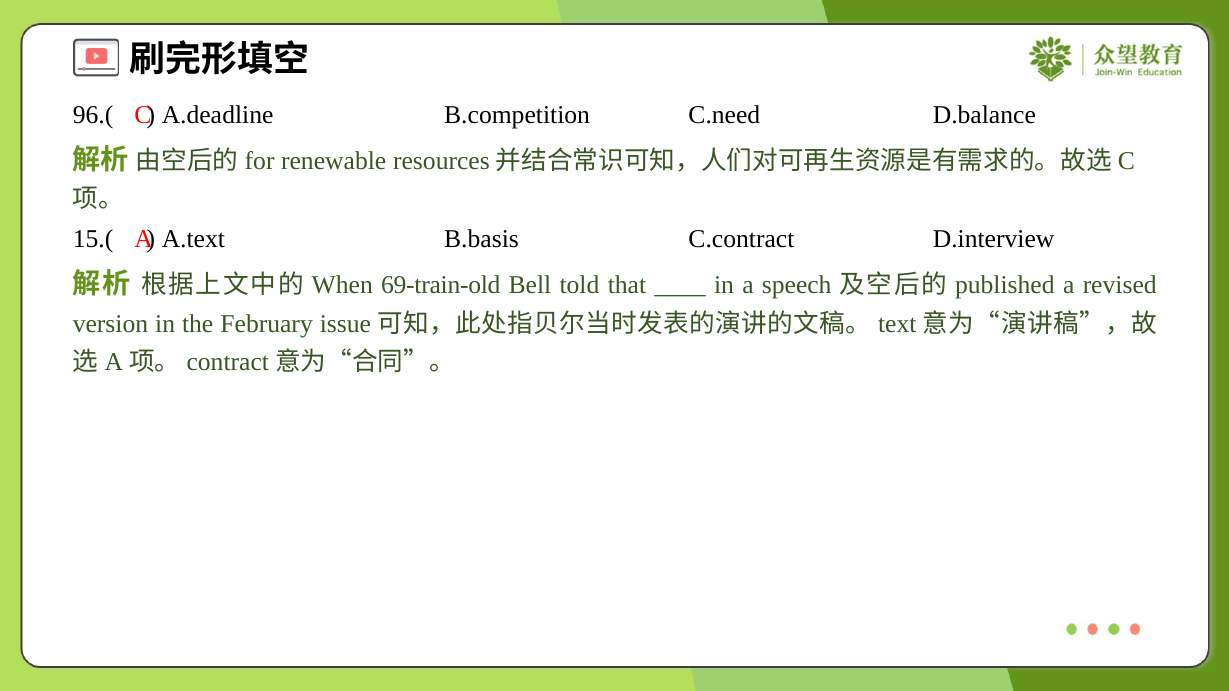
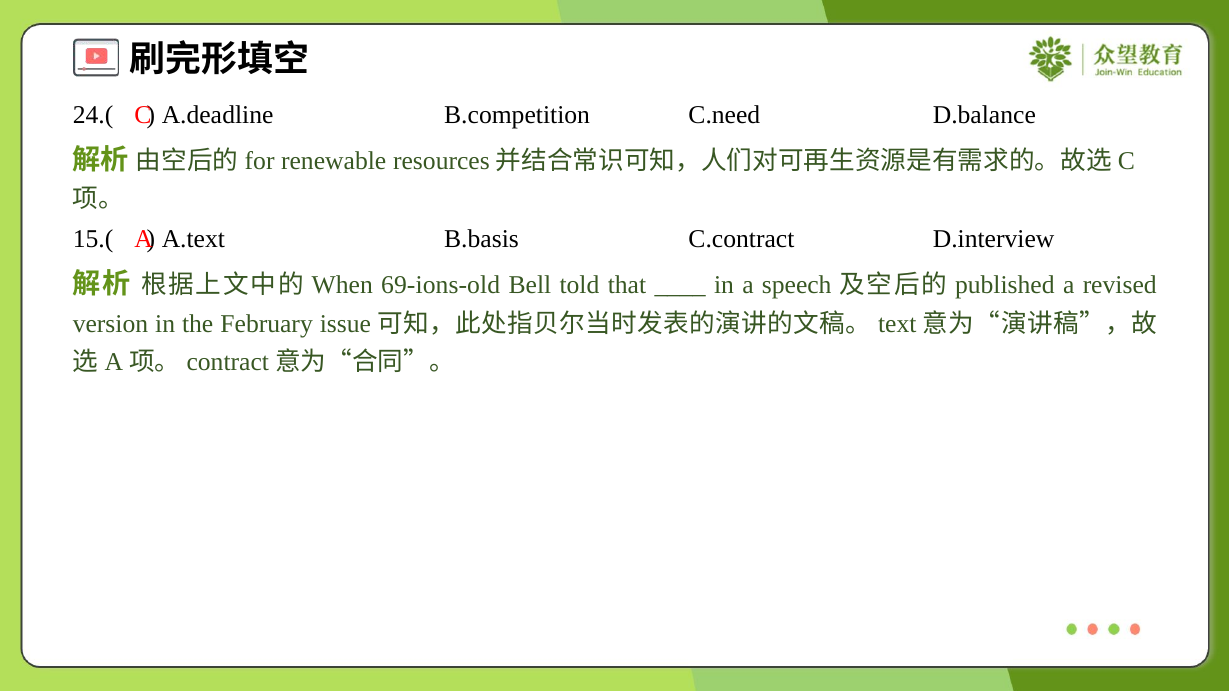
96.(: 96.( -> 24.( (93, 115)
69-train-old: 69-train-old -> 69-ions-old (441, 285)
